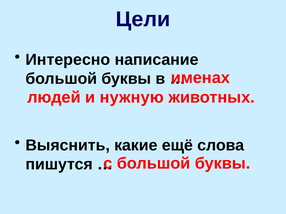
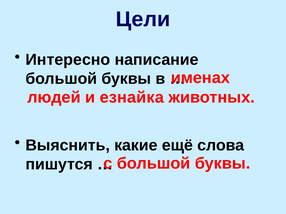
нужную: нужную -> езнайка (132, 98)
